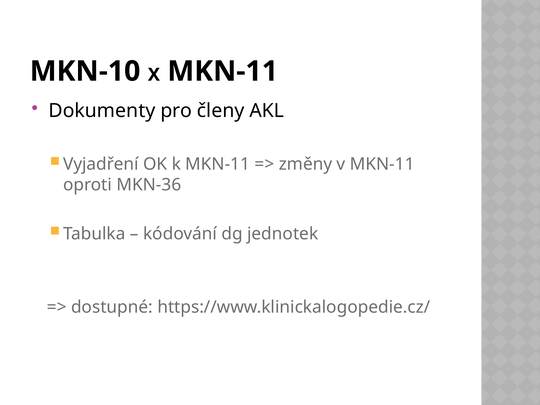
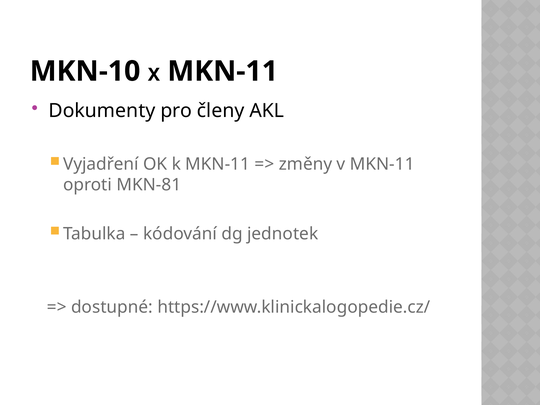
MKN-36: MKN-36 -> MKN-81 (149, 185)
